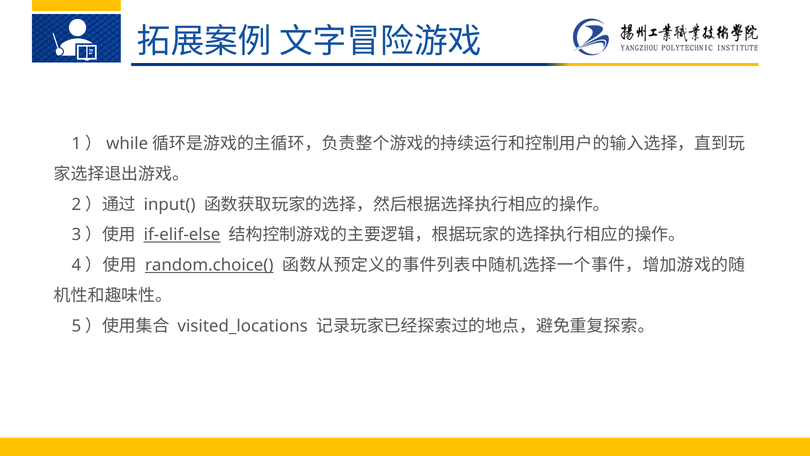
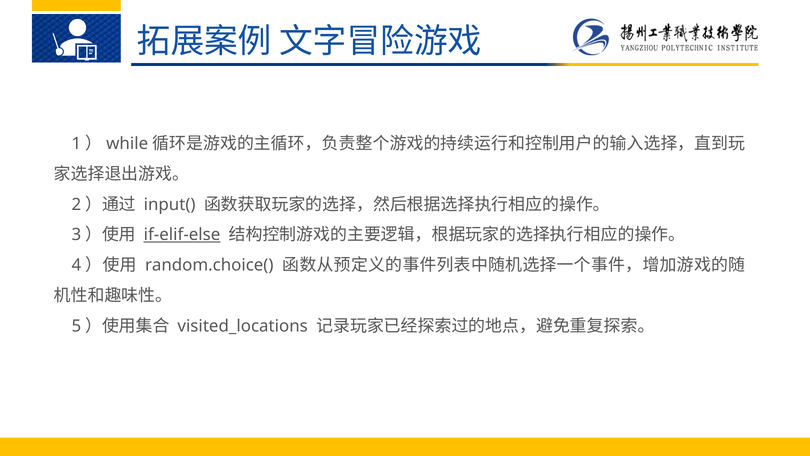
random.choice( underline: present -> none (209, 265)
